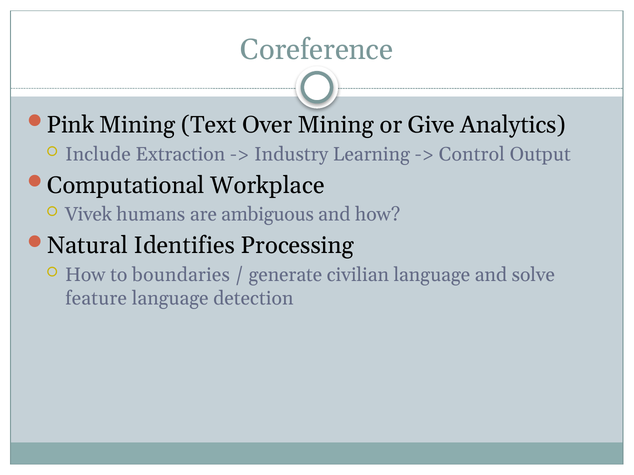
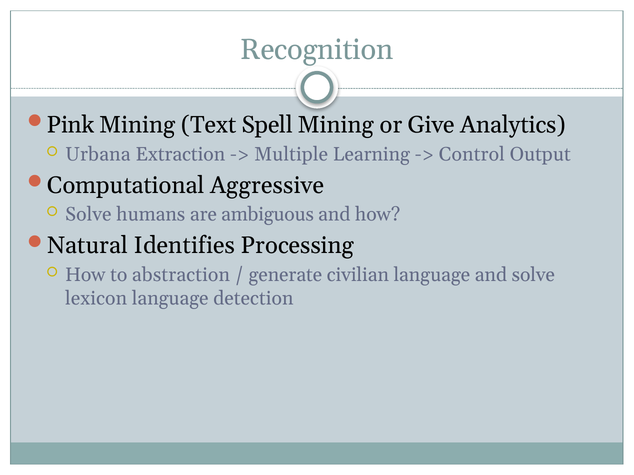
Coreference: Coreference -> Recognition (317, 50)
Over: Over -> Spell (267, 125)
Include: Include -> Urbana (98, 154)
Industry: Industry -> Multiple (291, 154)
Workplace: Workplace -> Aggressive (267, 185)
Vivek: Vivek -> Solve (88, 215)
boundaries: boundaries -> abstraction (181, 275)
feature: feature -> lexicon (96, 299)
